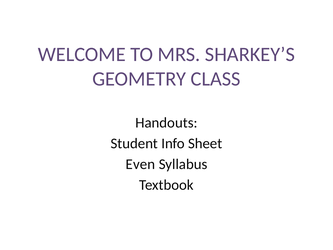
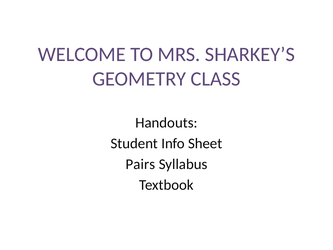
Even: Even -> Pairs (140, 164)
